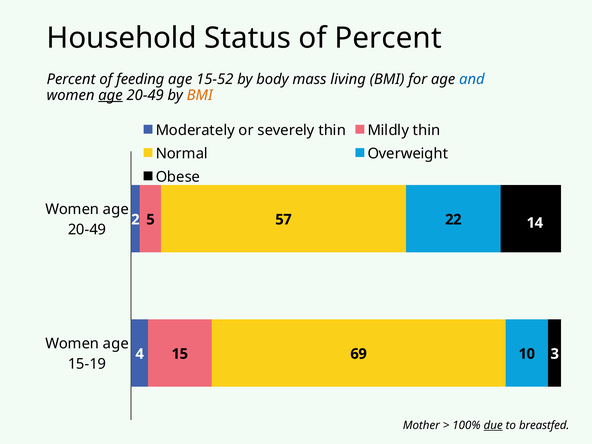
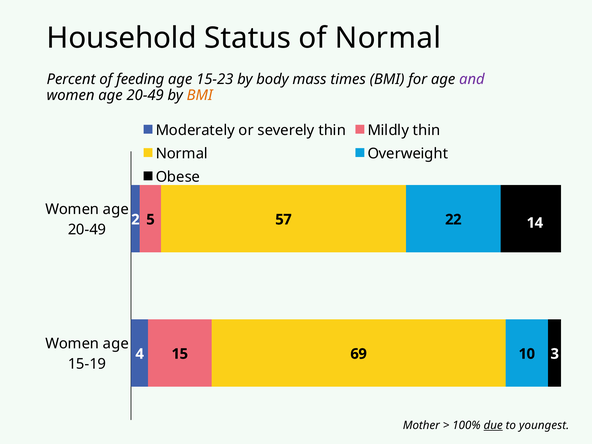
of Percent: Percent -> Normal (388, 38)
15-52: 15-52 -> 15-23 (215, 79)
living: living -> times (348, 79)
and colour: blue -> purple (472, 79)
age underline: present -> none (110, 95)
breastfed: breastfed -> youngest (544, 425)
